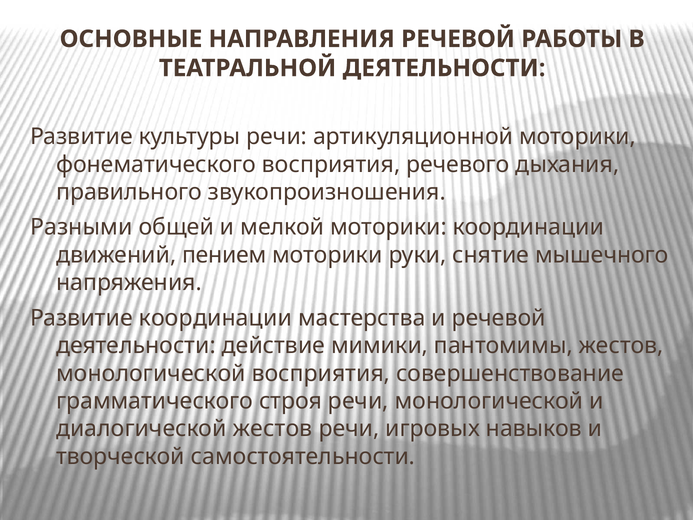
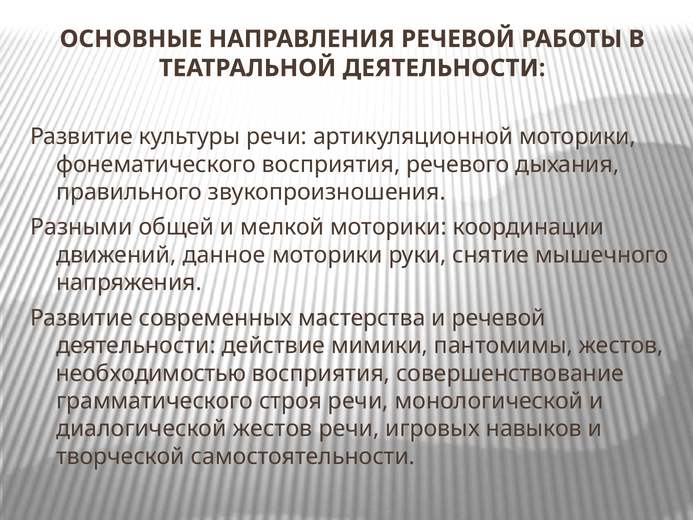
пением: пением -> данное (224, 255)
Развитие координации: координации -> современных (215, 318)
монологической: монологической -> необходимостью (151, 373)
